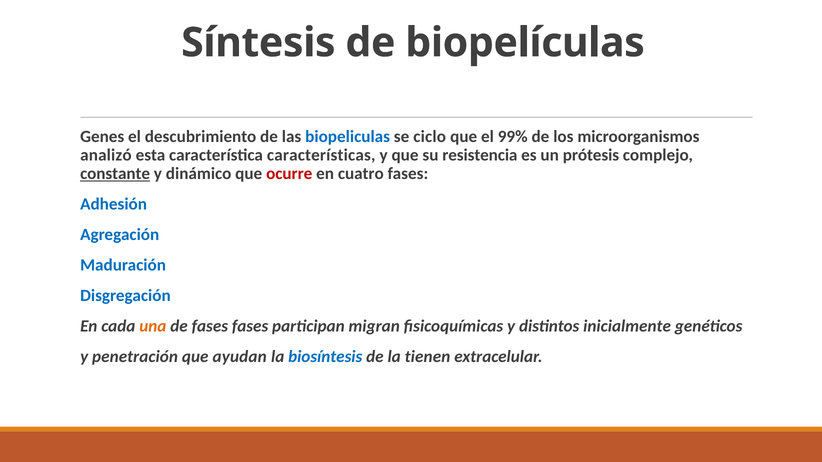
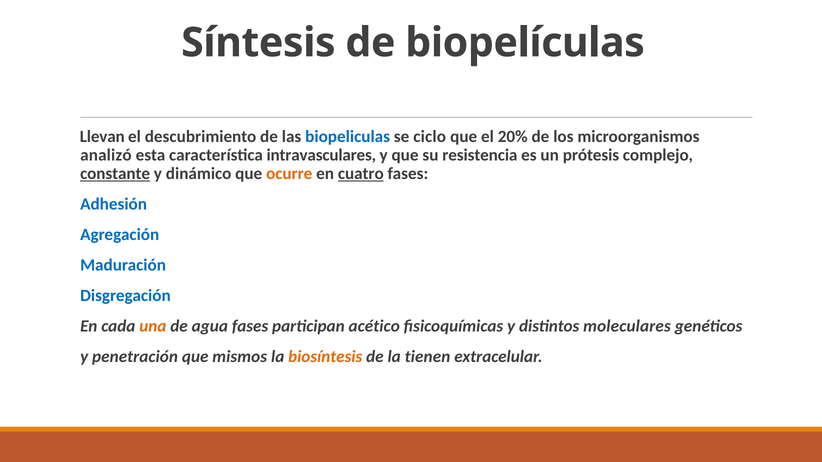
Genes: Genes -> Llevan (102, 137)
99%: 99% -> 20% (513, 137)
características: características -> intravasculares (321, 155)
ocurre colour: red -> orange (289, 174)
cuatro underline: none -> present (361, 174)
de fases: fases -> agua (210, 326)
migran: migran -> acético (374, 326)
inicialmente: inicialmente -> moleculares (627, 326)
ayudan: ayudan -> mismos (240, 357)
biosíntesis colour: blue -> orange (325, 357)
